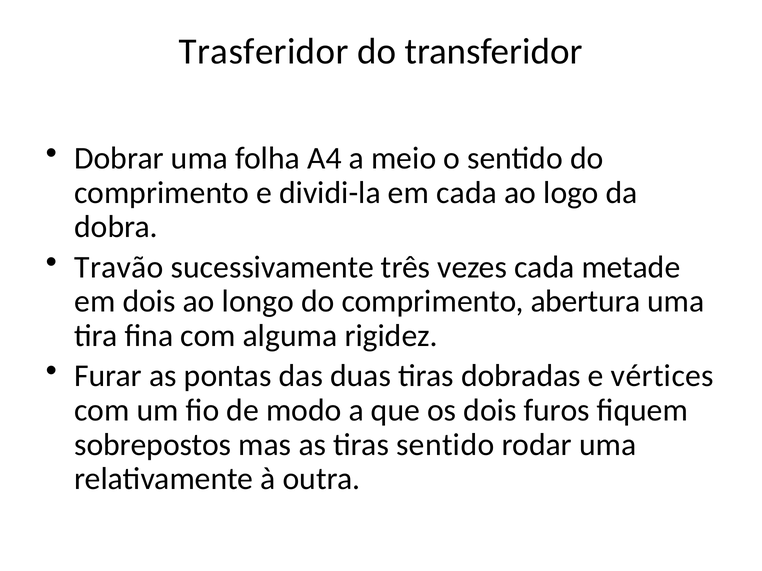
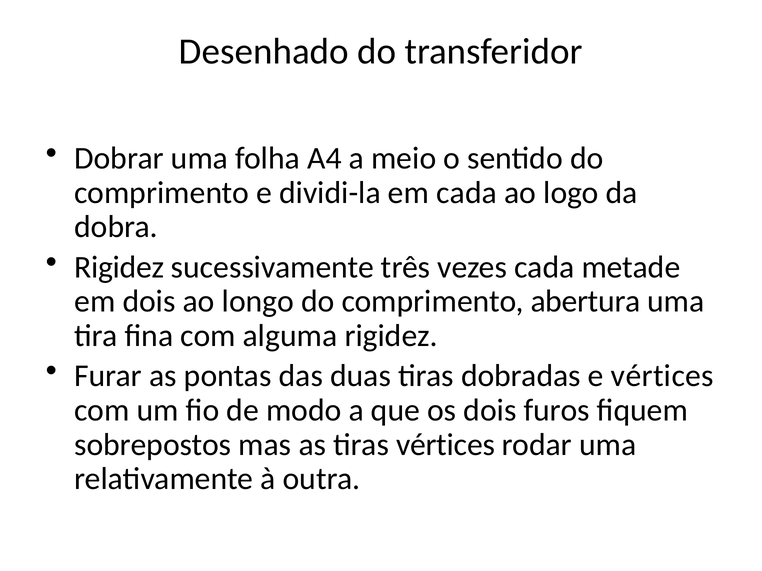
Trasferidor: Trasferidor -> Desenhado (264, 51)
Travão: Travão -> Rigidez (119, 267)
tiras sentido: sentido -> vértices (446, 445)
